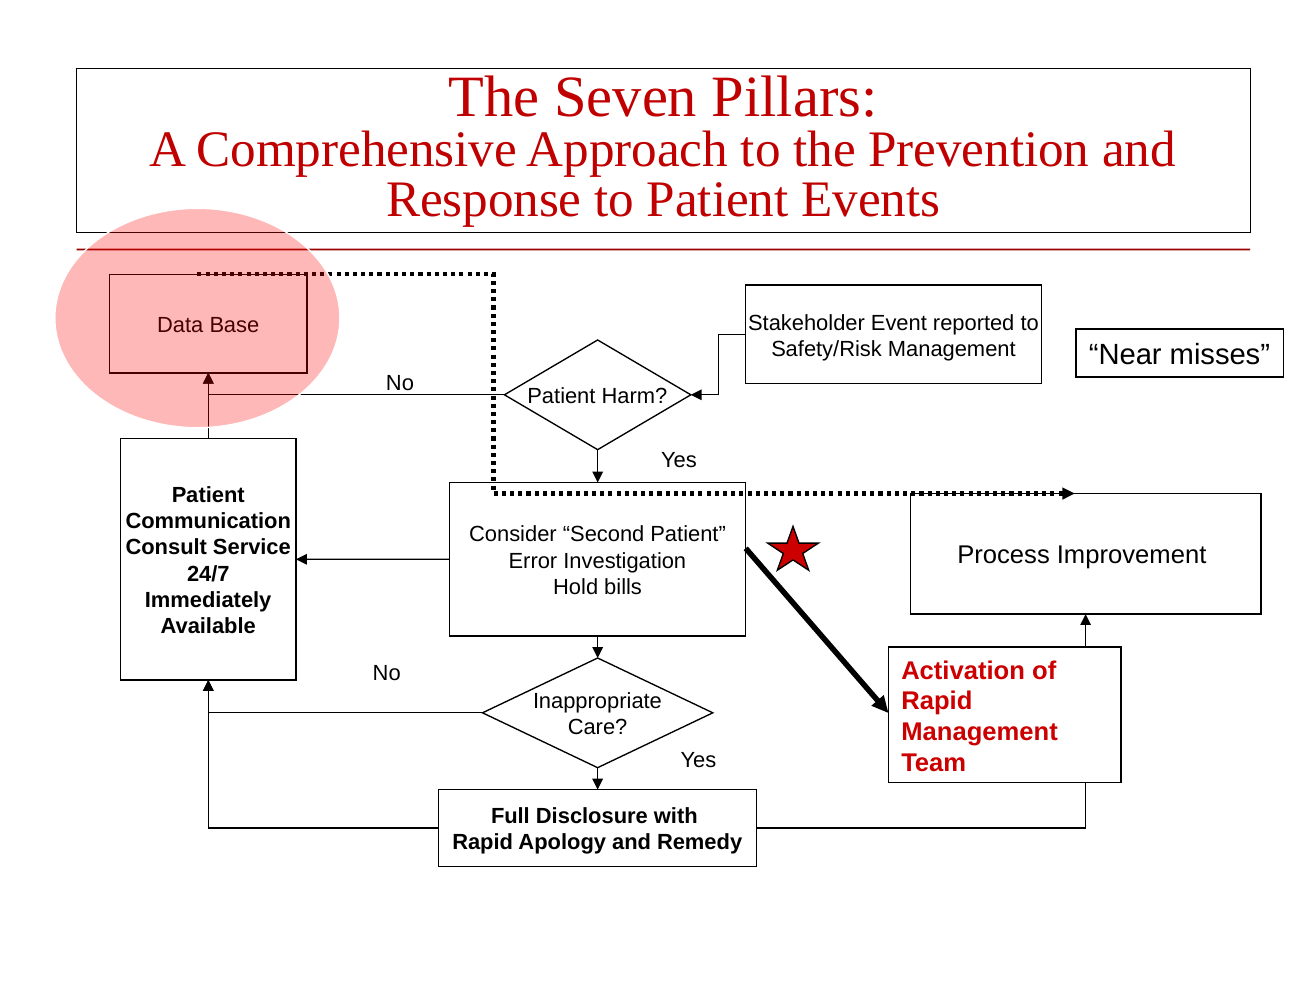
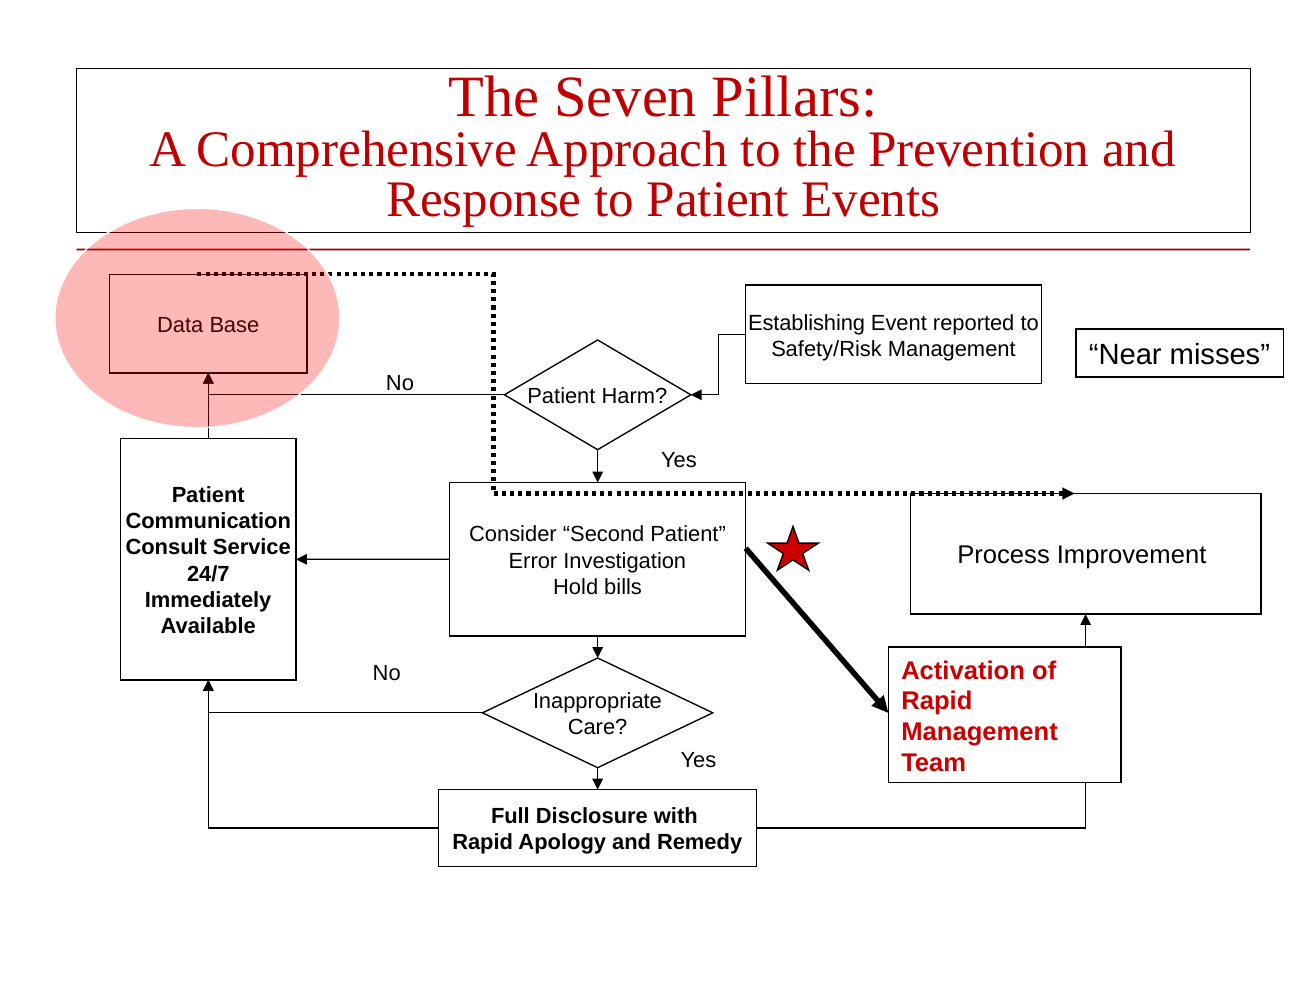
Stakeholder: Stakeholder -> Establishing (807, 323)
